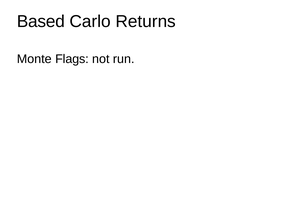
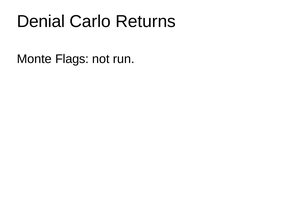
Based: Based -> Denial (41, 21)
